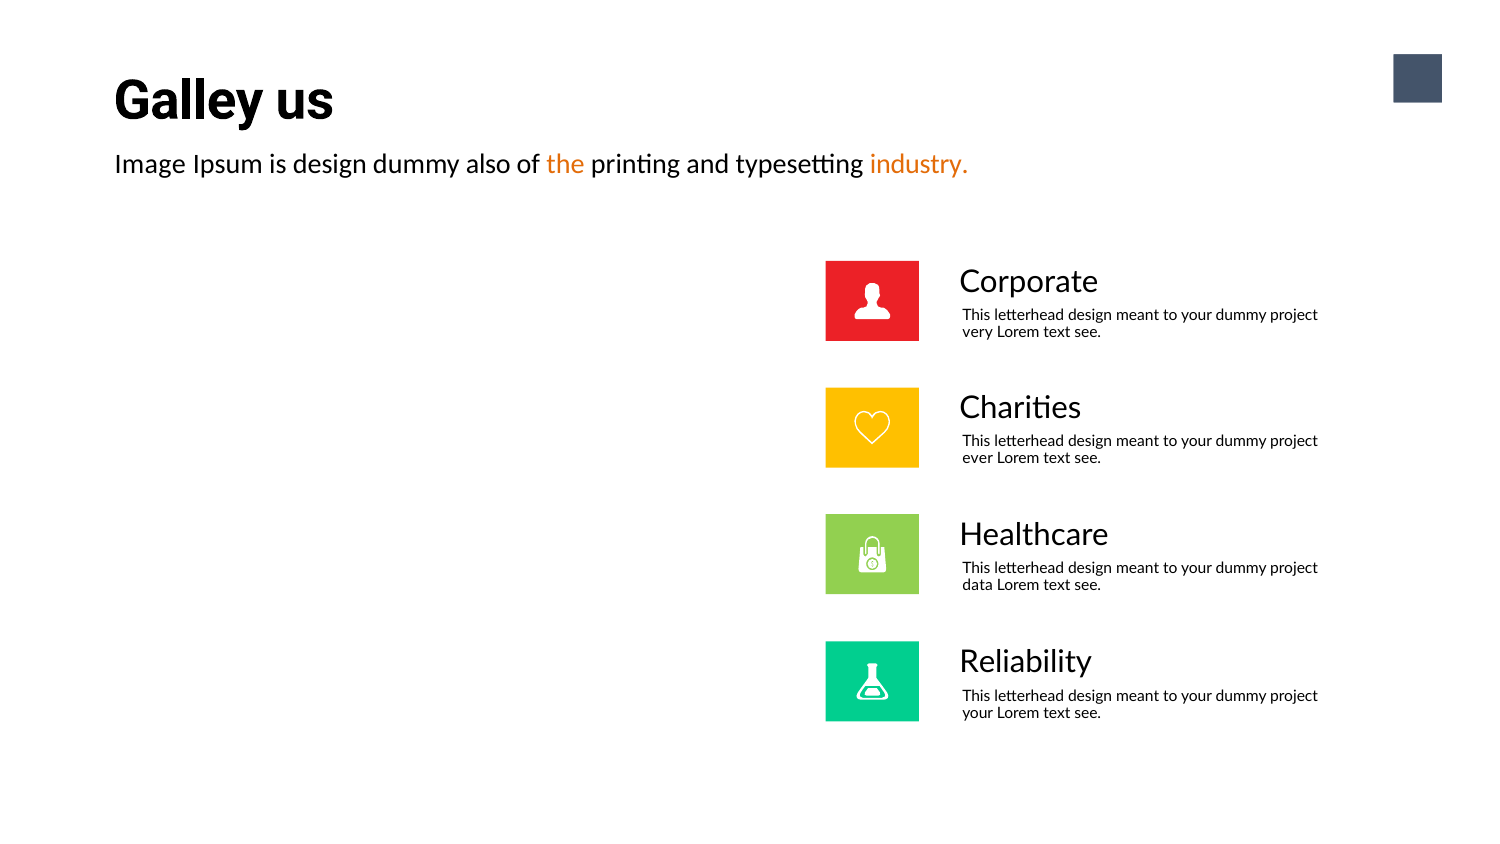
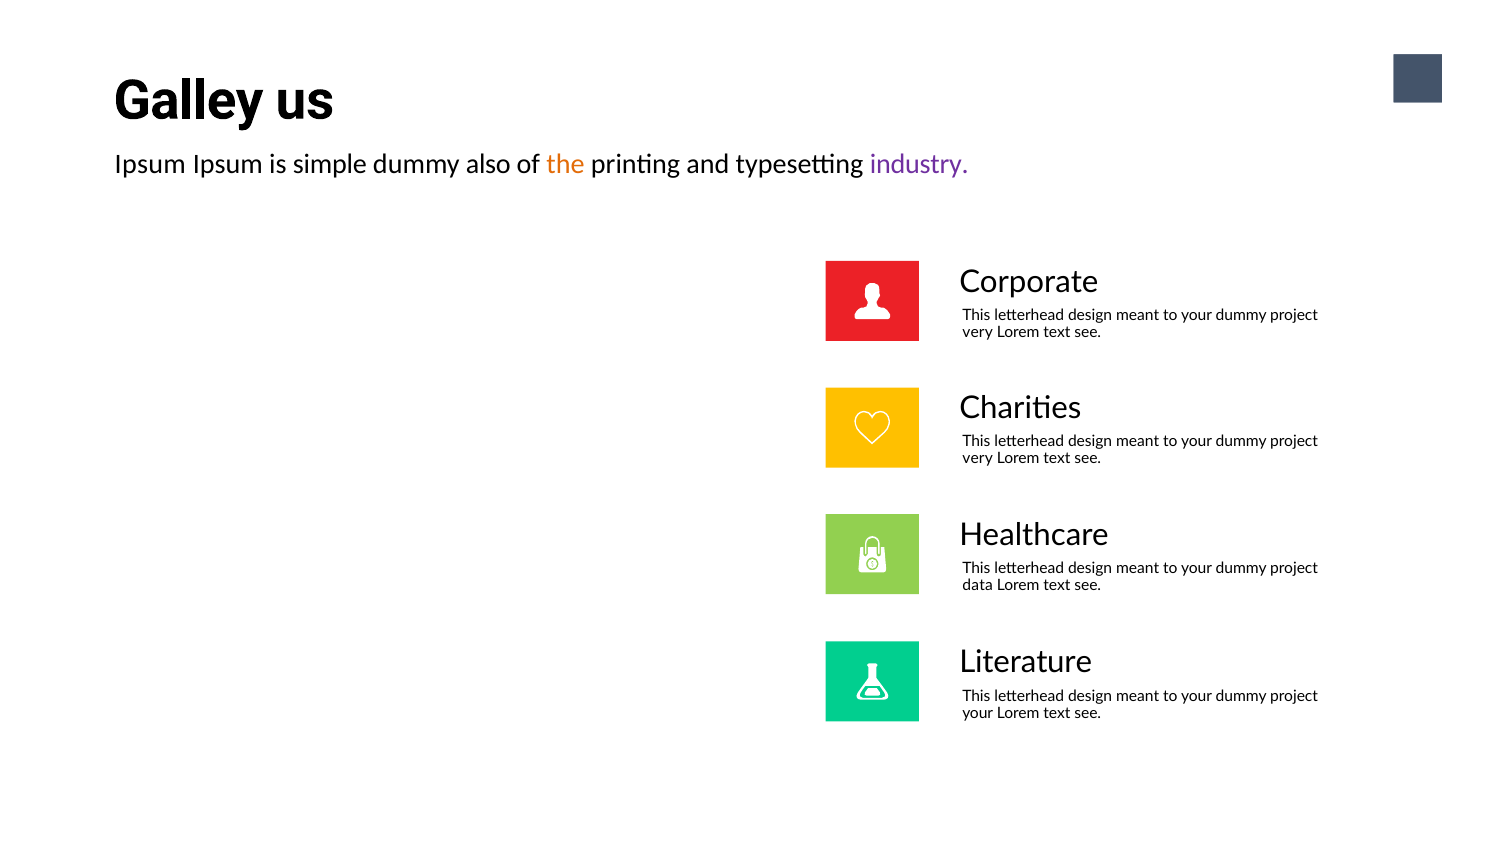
Image: Image -> Ipsum (150, 164)
is design: design -> simple (330, 164)
industry colour: orange -> purple (919, 164)
ever: ever -> very (978, 459)
Reliability: Reliability -> Literature (1026, 662)
